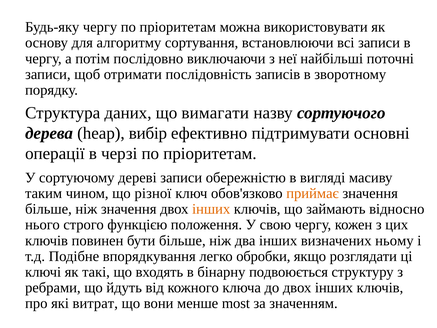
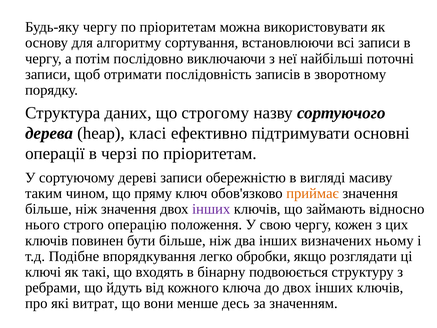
вимагати: вимагати -> строгому (215, 113)
вибір: вибір -> класі (148, 133)
різної: різної -> пряму (153, 193)
інших colour: orange -> purple (211, 209)
функцією: функцією -> операцію (137, 225)
most: most -> десь (236, 303)
